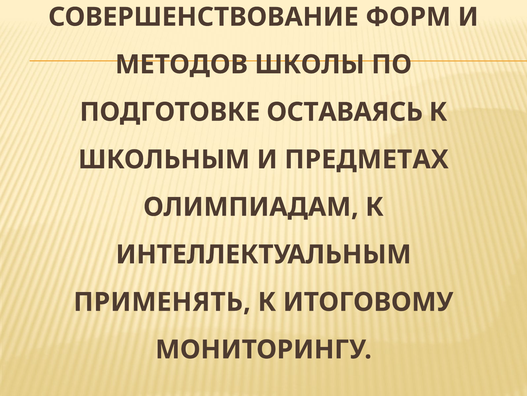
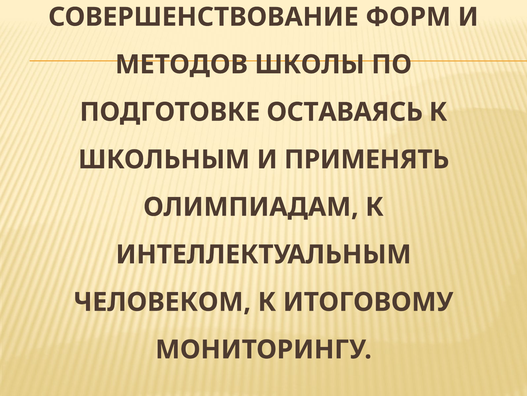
ПРЕДМЕТАХ: ПРЕДМЕТАХ -> ПРИМЕНЯТЬ (367, 159)
ПРИМЕНЯТЬ: ПРИМЕНЯТЬ -> ЧЕЛОВЕКОМ (162, 302)
